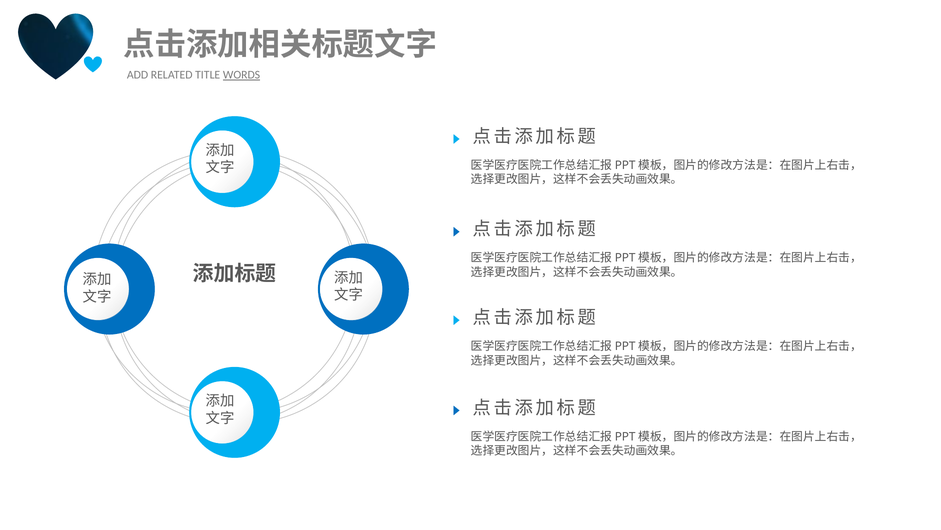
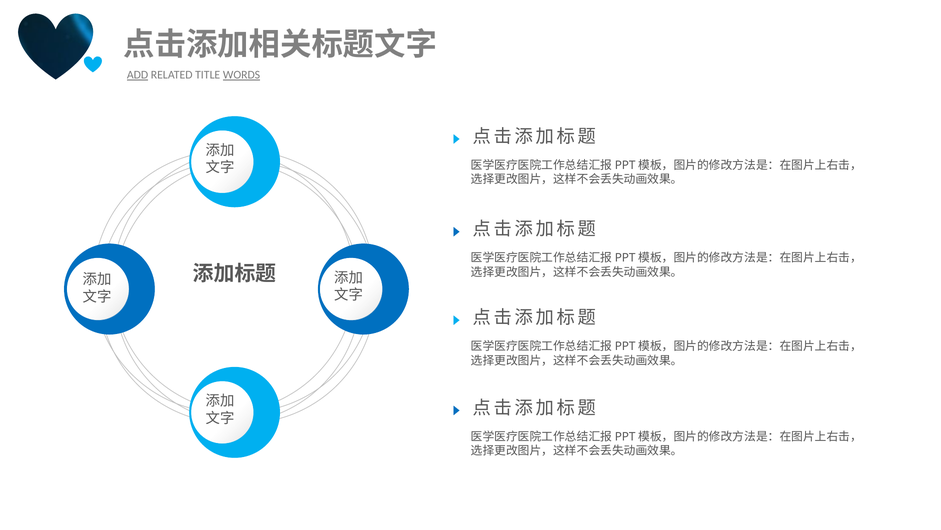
ADD underline: none -> present (138, 75)
